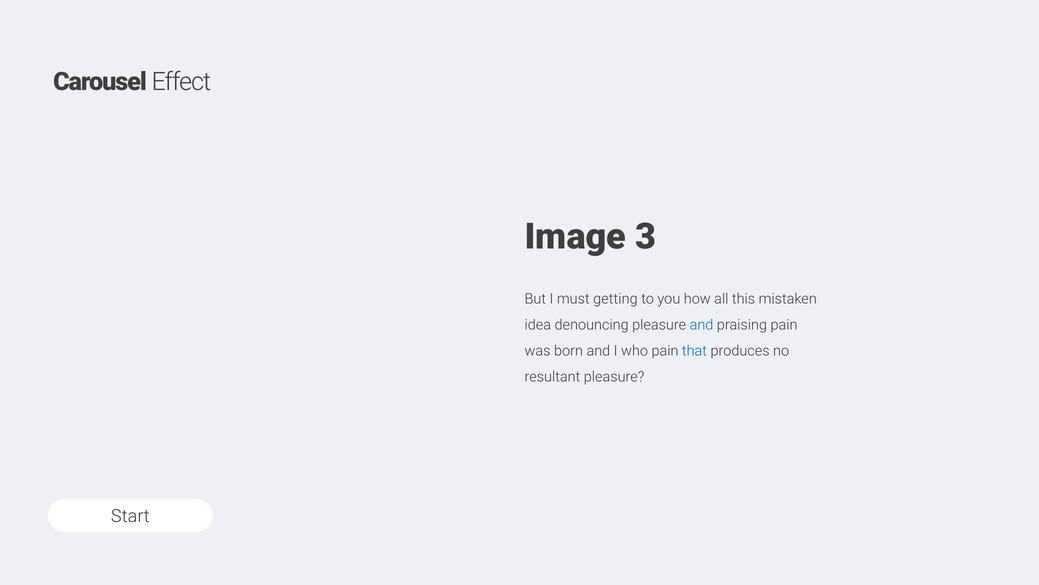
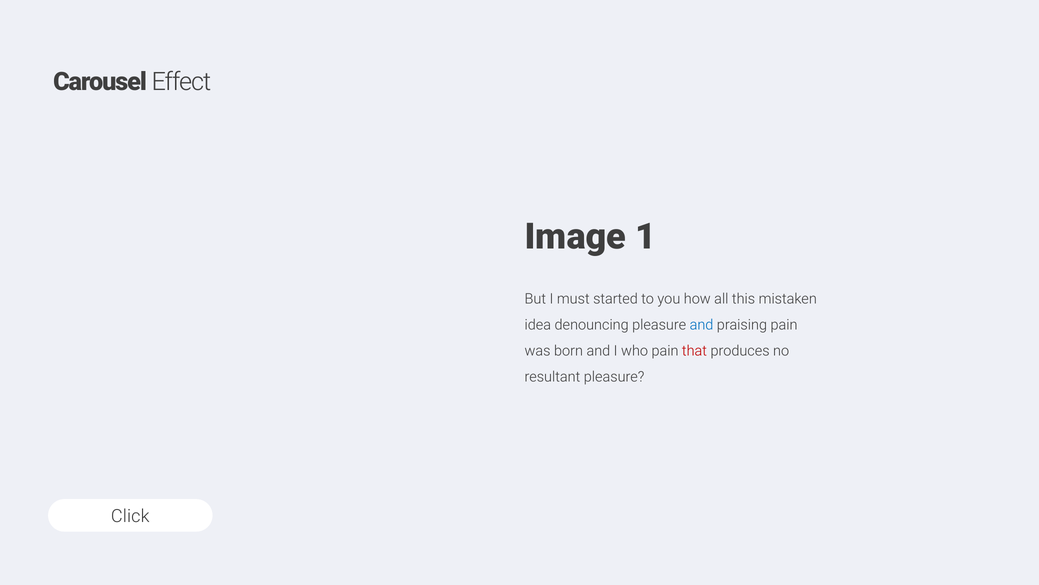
3: 3 -> 1 (646, 237)
getting: getting -> started (615, 299)
that colour: blue -> red (694, 351)
Start: Start -> Click (130, 516)
